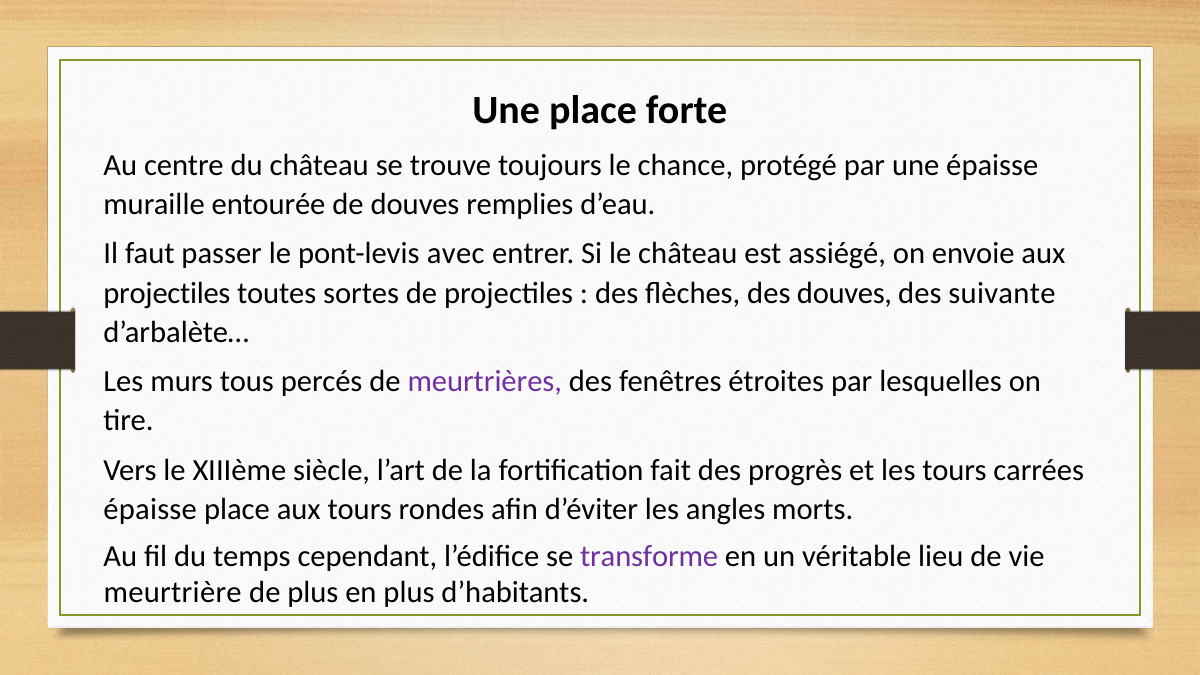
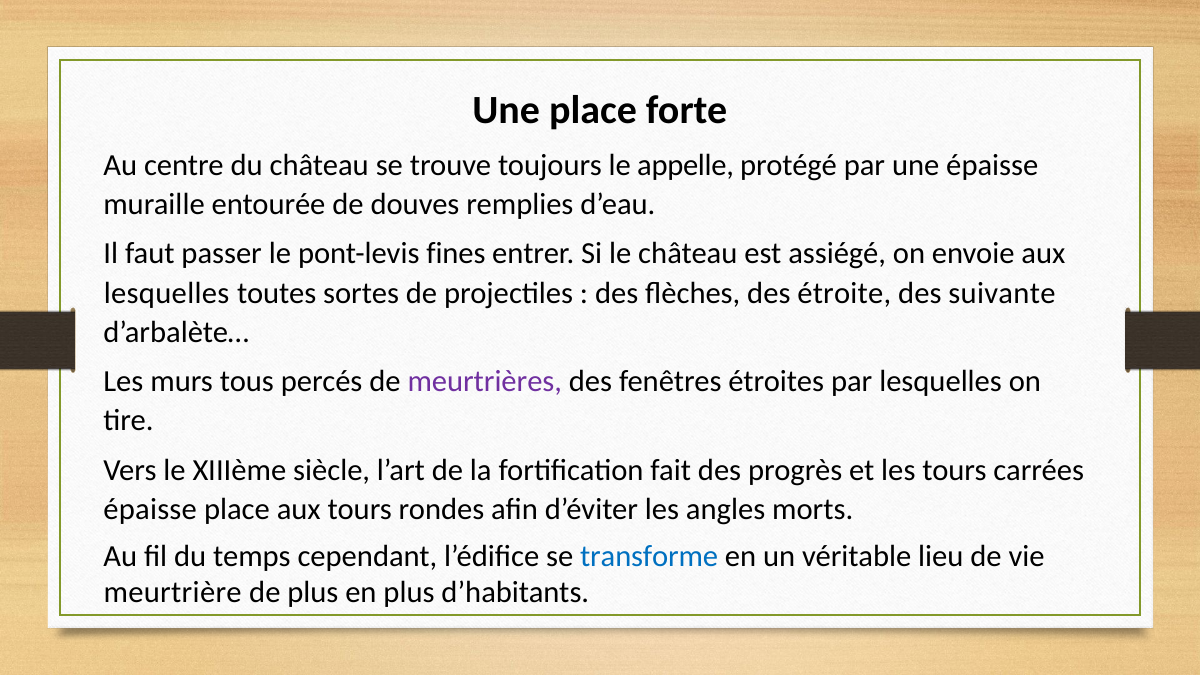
chance: chance -> appelle (686, 165)
avec: avec -> fines (456, 254)
projectiles: projectiles -> lesquelles (167, 293)
des douves: douves -> étroite (844, 293)
transforme colour: purple -> blue (649, 556)
